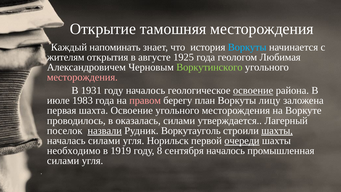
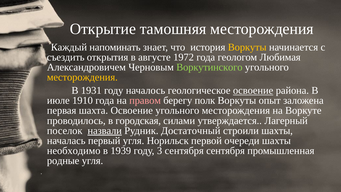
Воркуты colour: light blue -> yellow (247, 47)
жителям: жителям -> съездить (66, 57)
1925: 1925 -> 1972 (184, 57)
месторождения colour: pink -> yellow (82, 77)
1983: 1983 -> 1910 (82, 100)
план: план -> полк (205, 100)
лицу: лицу -> опыт (270, 100)
оказалась: оказалась -> городская (138, 120)
Воркутауголь: Воркутауголь -> Достаточный (191, 131)
шахты underline: present -> none (277, 131)
началась силами: силами -> первый (104, 141)
очереди underline: present -> none (242, 141)
1919: 1919 -> 1939 (121, 151)
8: 8 -> 3 (160, 151)
сентября началось: началось -> сентября (226, 151)
силами: силами -> родные (63, 161)
